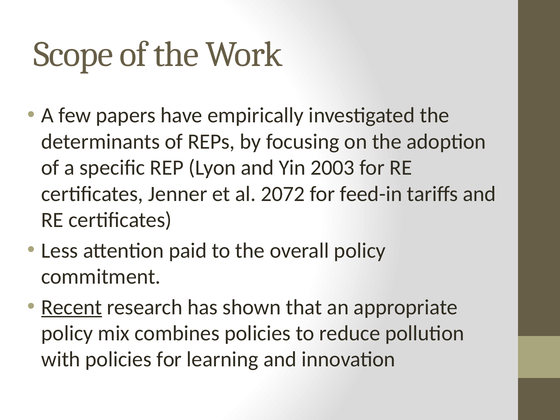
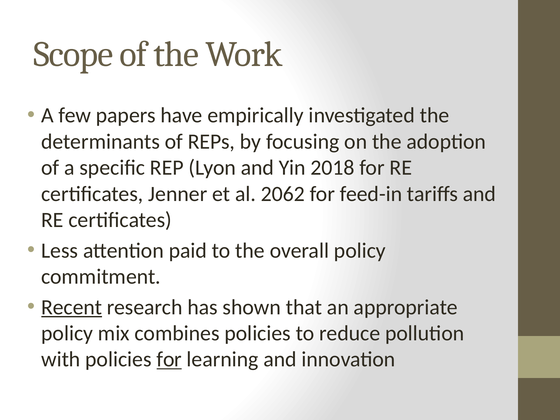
2003: 2003 -> 2018 (333, 168)
2072: 2072 -> 2062 (283, 194)
for underline: none -> present (169, 359)
